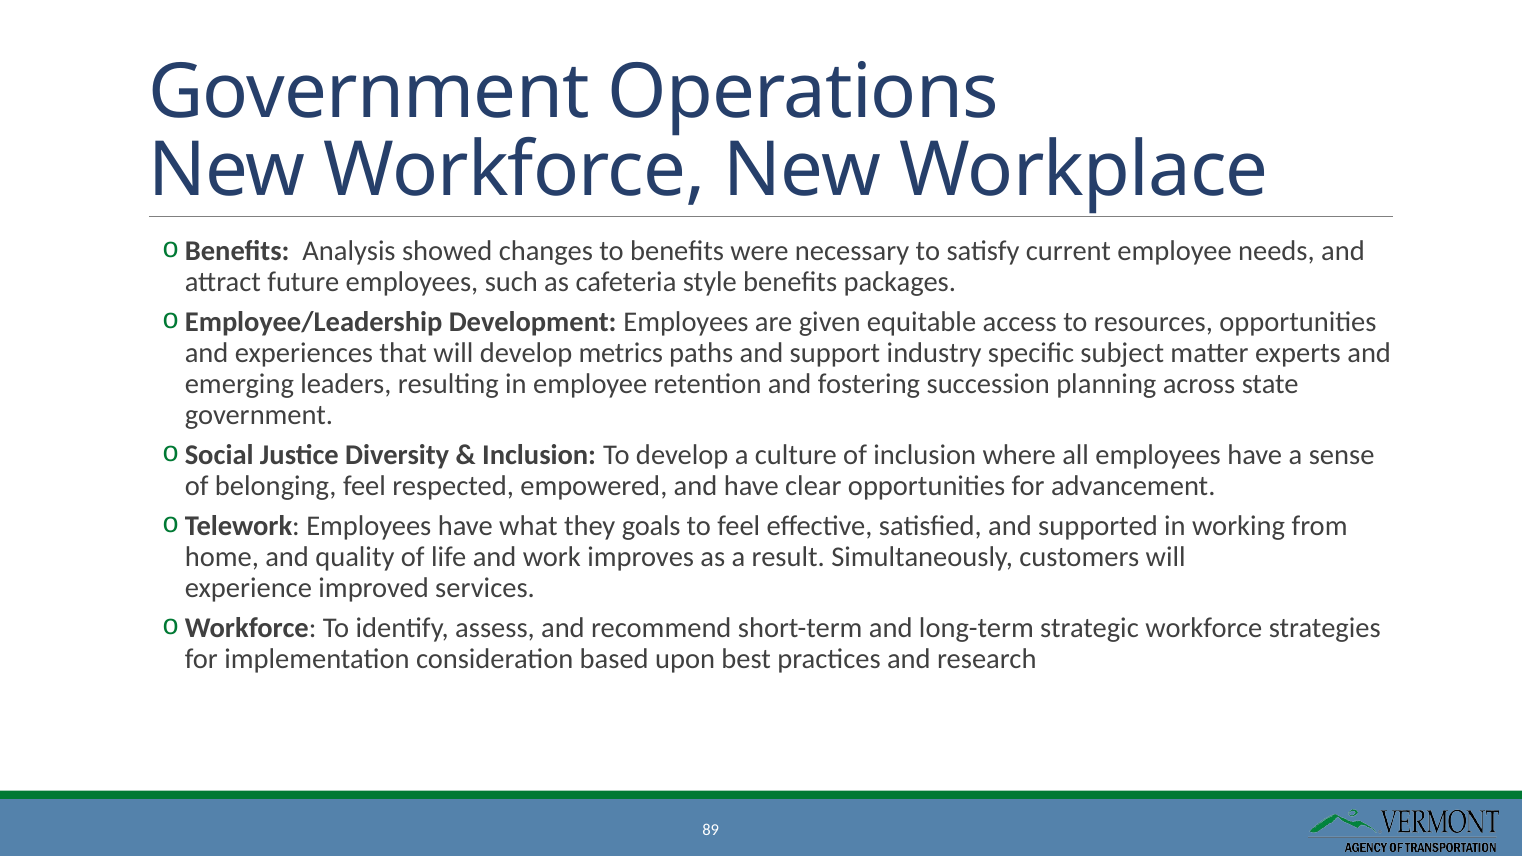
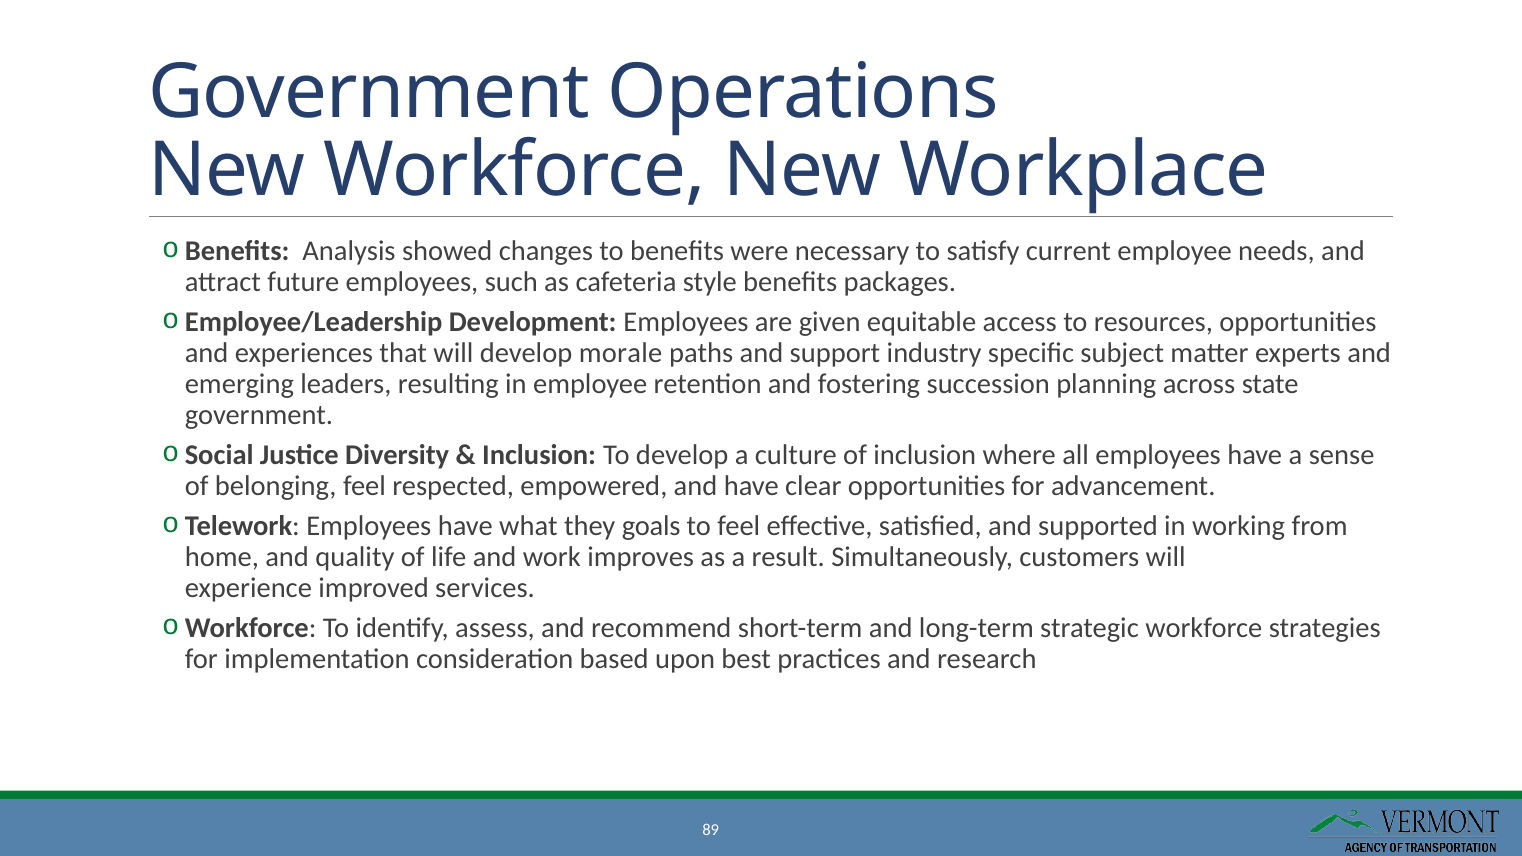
metrics: metrics -> morale (621, 353)
